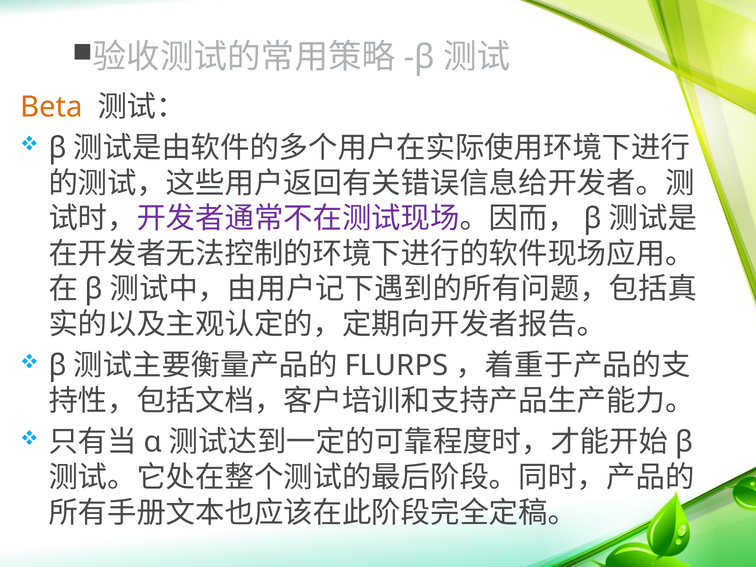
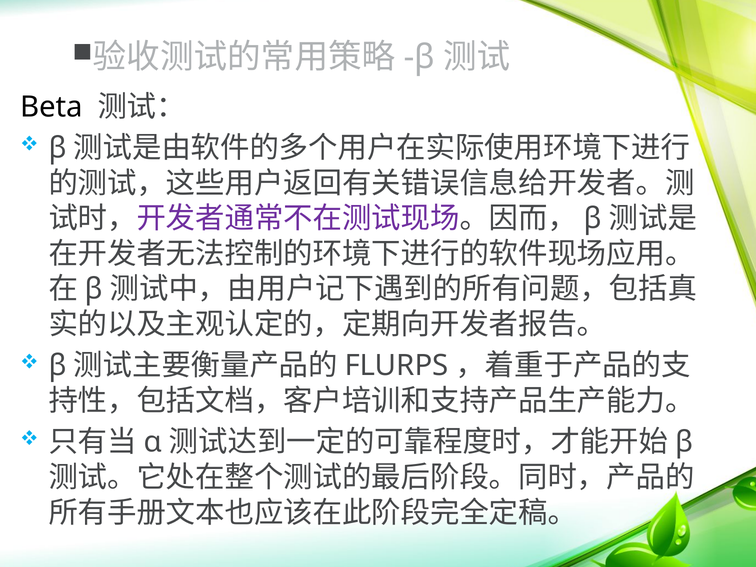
Beta colour: orange -> black (51, 107)
